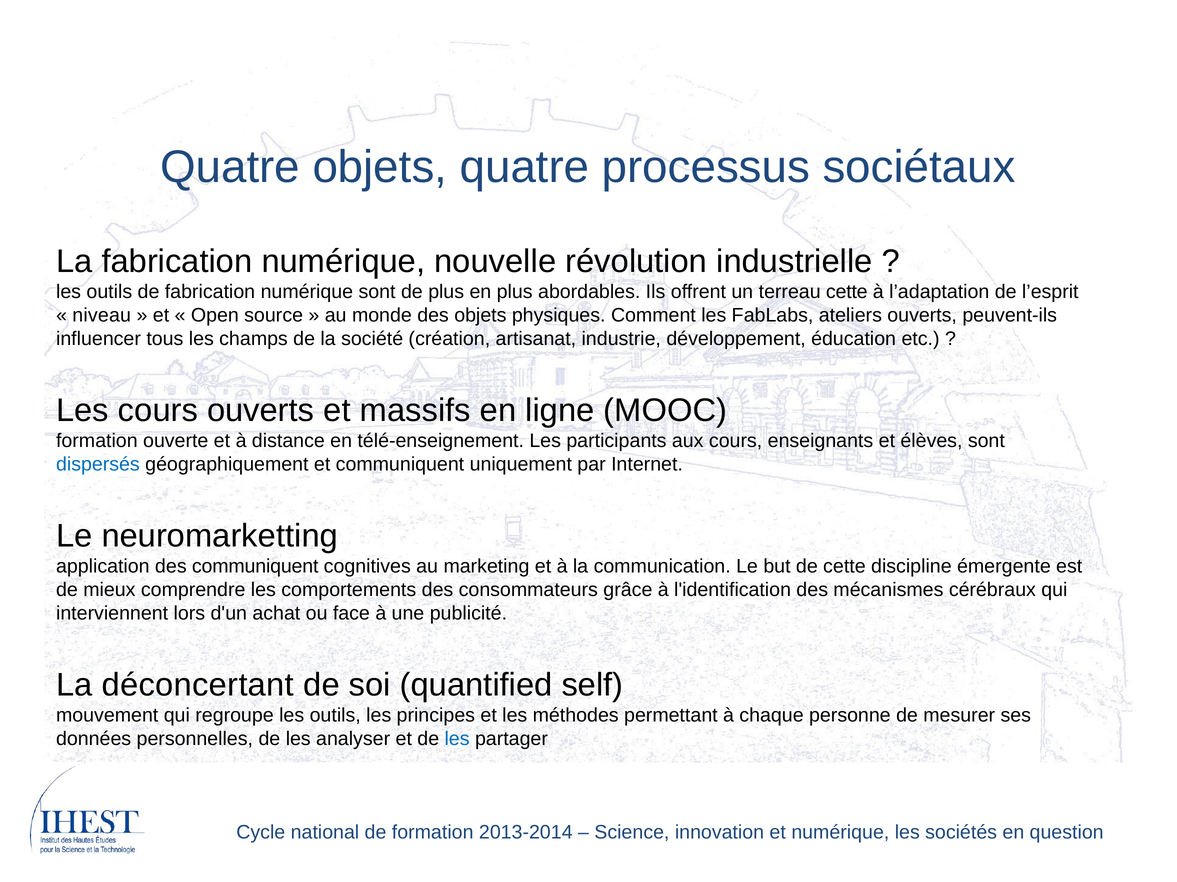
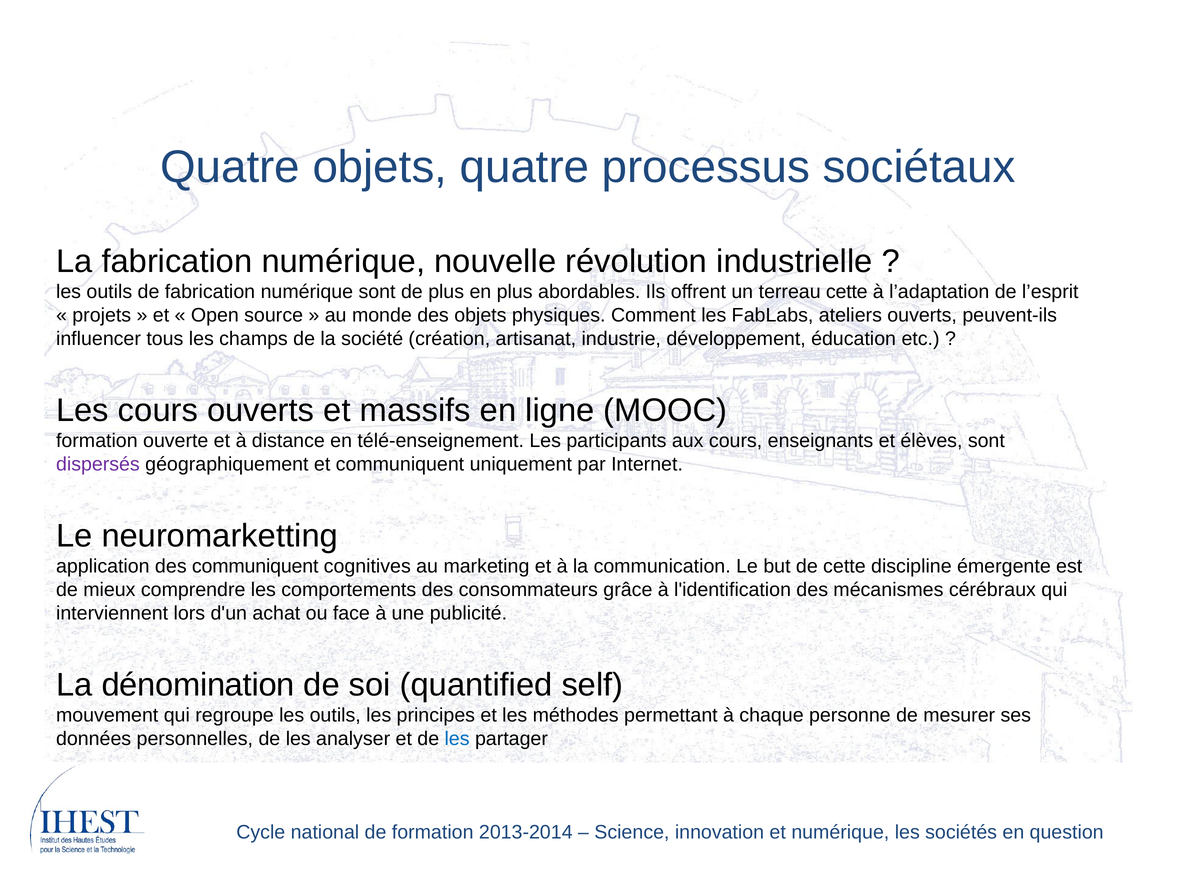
niveau: niveau -> projets (102, 315)
dispersés colour: blue -> purple (98, 465)
déconcertant: déconcertant -> dénomination (198, 685)
